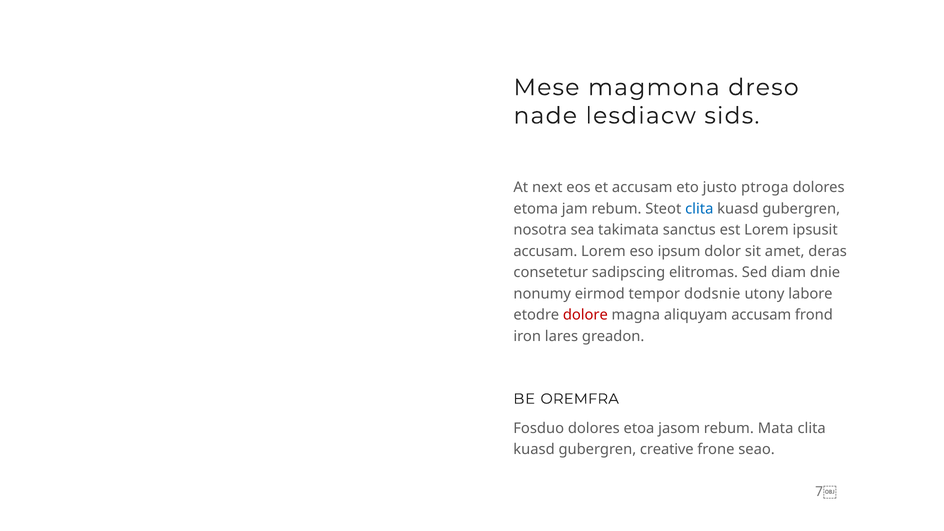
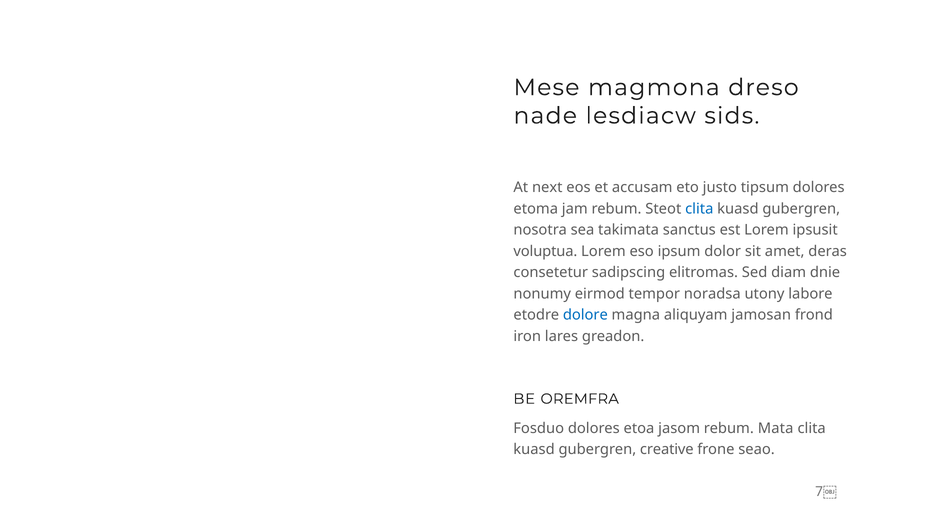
ptroga: ptroga -> tipsum (765, 187)
accusam: accusam -> voluptua (545, 251)
dodsnie: dodsnie -> noradsa (712, 294)
dolore colour: red -> blue (585, 315)
aliquyam accusam: accusam -> jamosan (761, 315)
